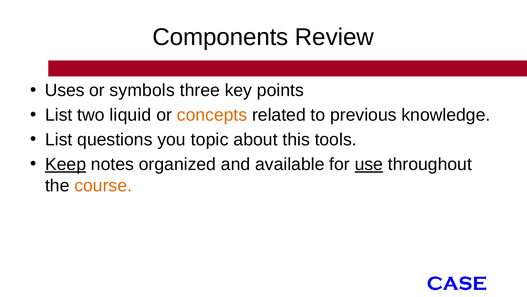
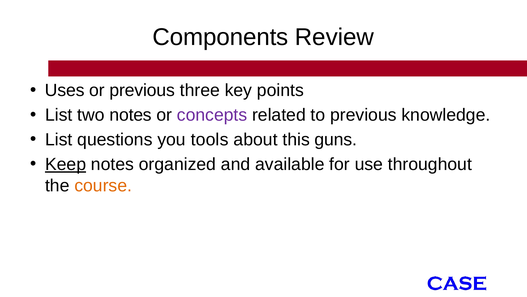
or symbols: symbols -> previous (142, 90)
two liquid: liquid -> notes (131, 115)
concepts colour: orange -> purple (212, 115)
topic: topic -> tools (210, 139)
tools: tools -> guns (336, 139)
use underline: present -> none (369, 164)
